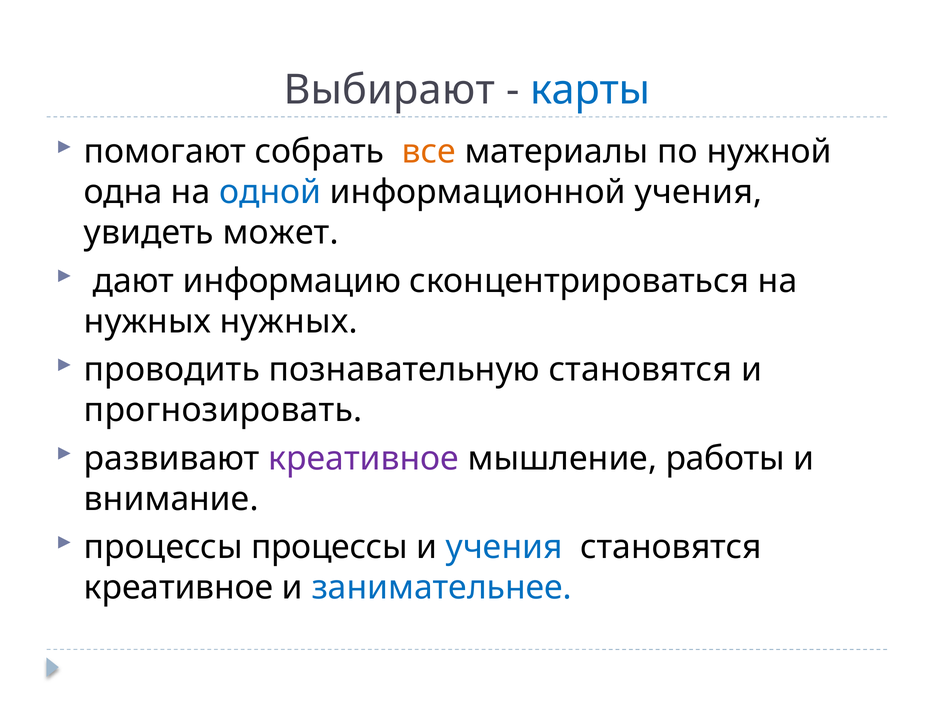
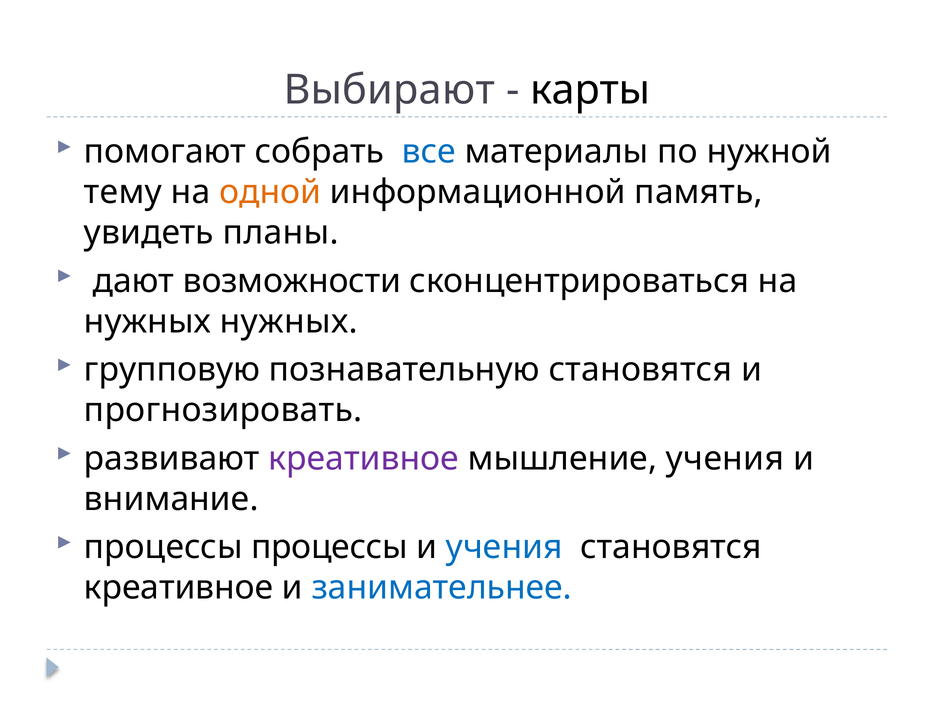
карты colour: blue -> black (590, 90)
все colour: orange -> blue (429, 152)
одна: одна -> тему (123, 192)
одной colour: blue -> orange (270, 192)
информационной учения: учения -> память (699, 192)
может: может -> планы (281, 233)
информацию: информацию -> возможности (292, 281)
проводить: проводить -> групповую (172, 370)
мышление работы: работы -> учения (725, 458)
